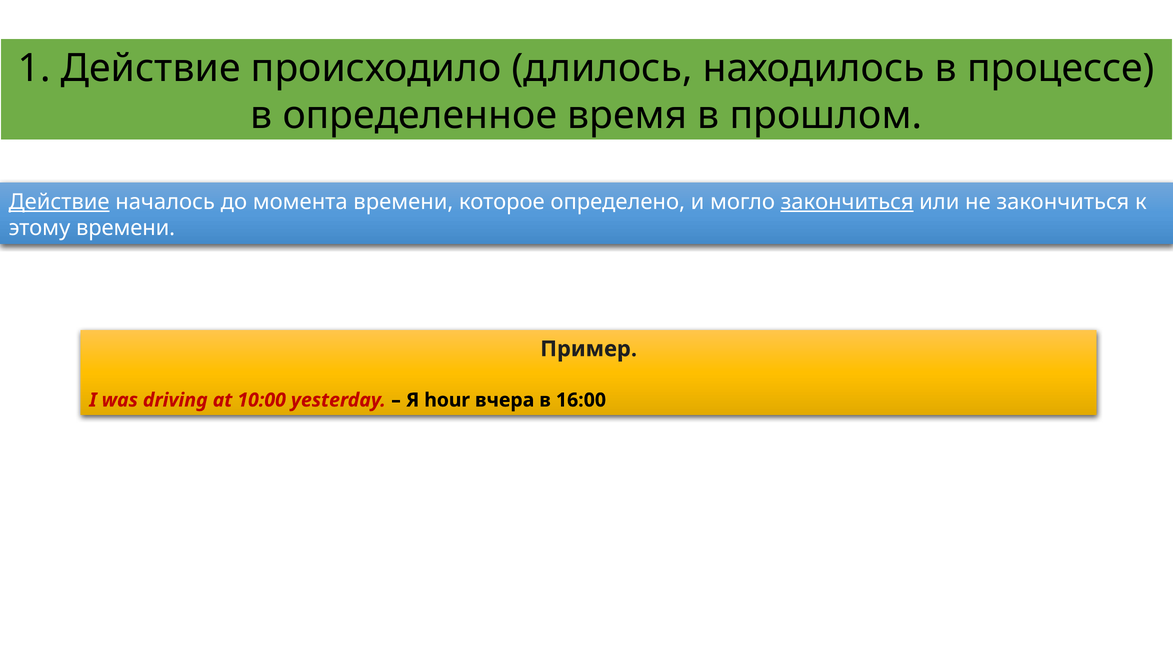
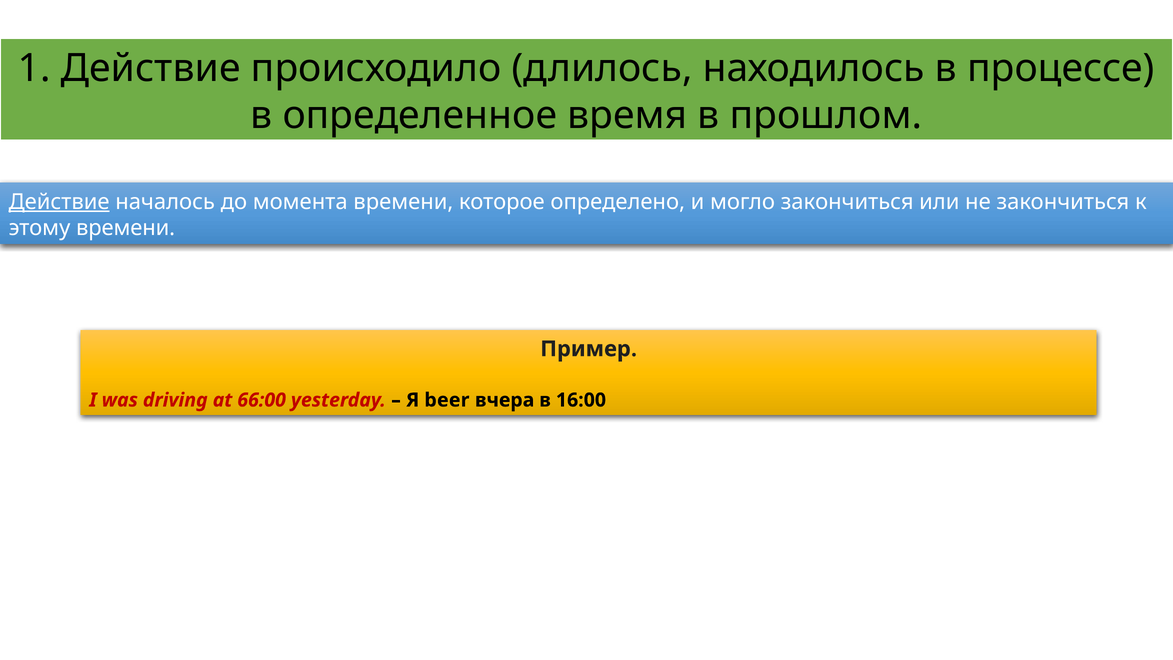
закончиться underline: present -> none (847, 202)
10:00: 10:00 -> 66:00 (262, 400)
hour: hour -> beer (447, 400)
